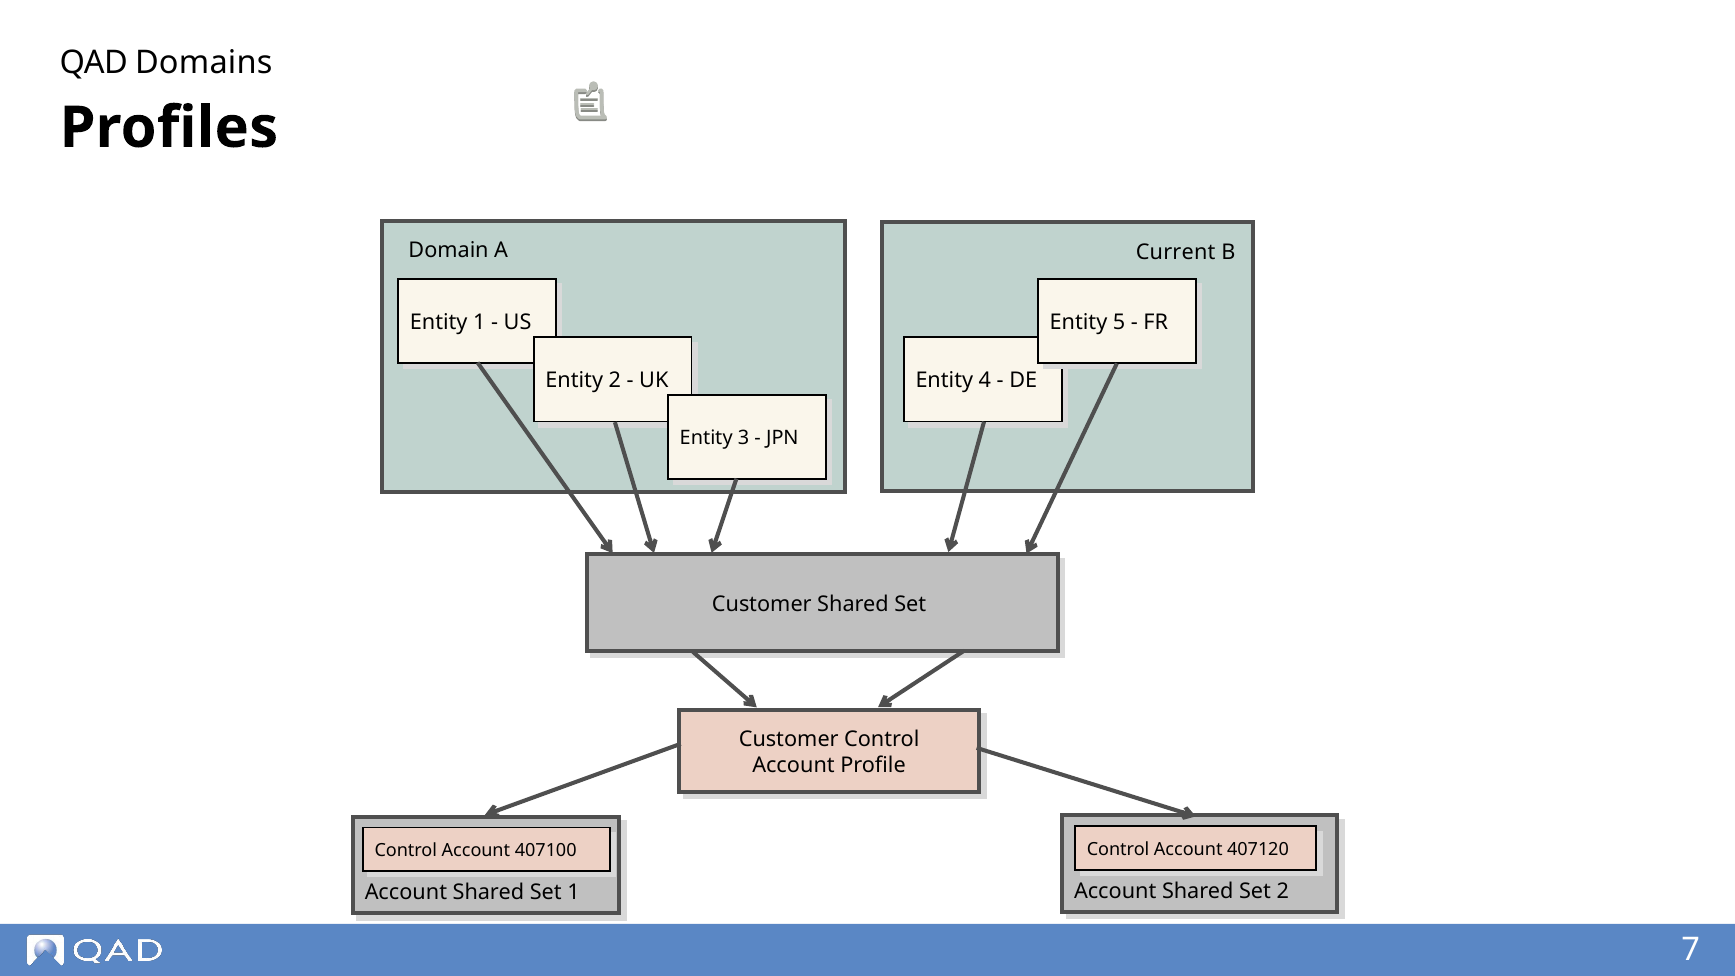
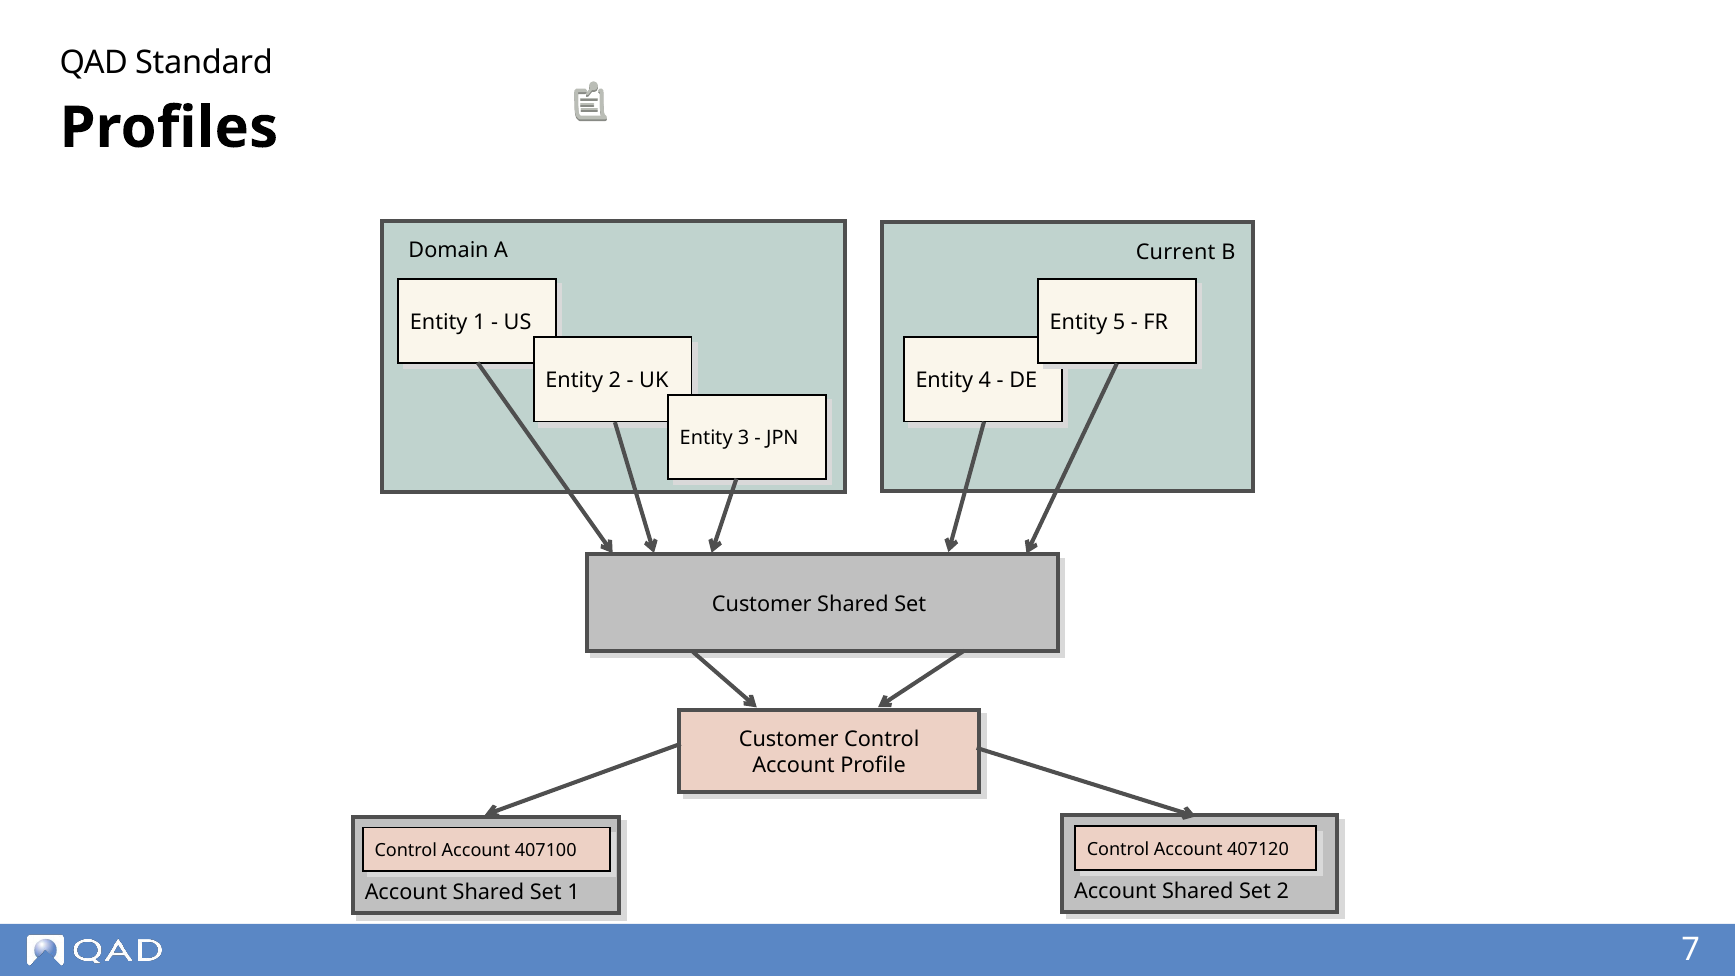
Domains: Domains -> Standard (204, 63)
